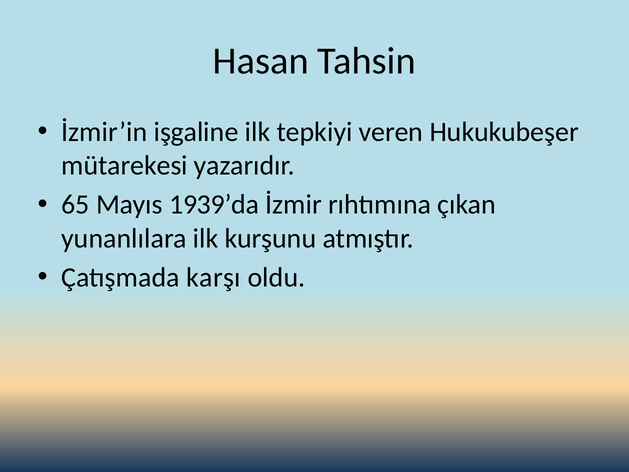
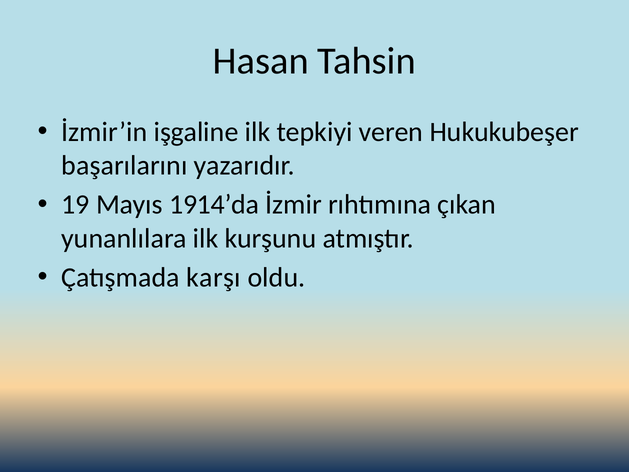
mütarekesi: mütarekesi -> başarılarını (124, 166)
65: 65 -> 19 (75, 205)
1939’da: 1939’da -> 1914’da (214, 205)
